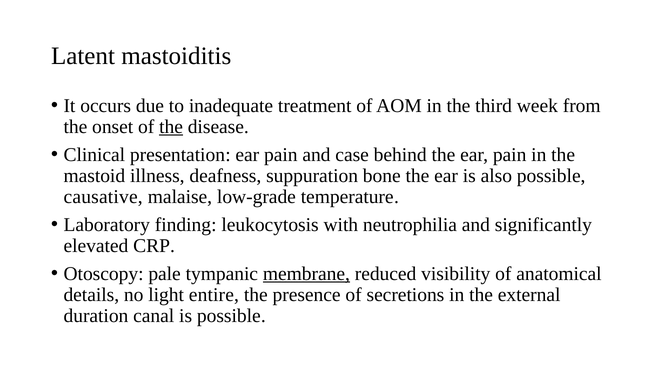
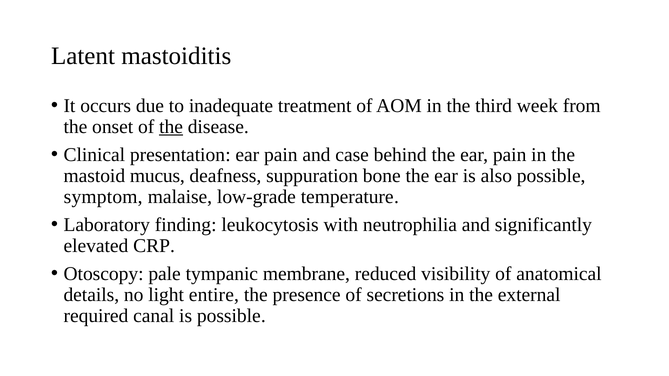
illness: illness -> mucus (157, 176)
causative: causative -> symptom (103, 197)
membrane underline: present -> none (306, 274)
duration: duration -> required (96, 316)
